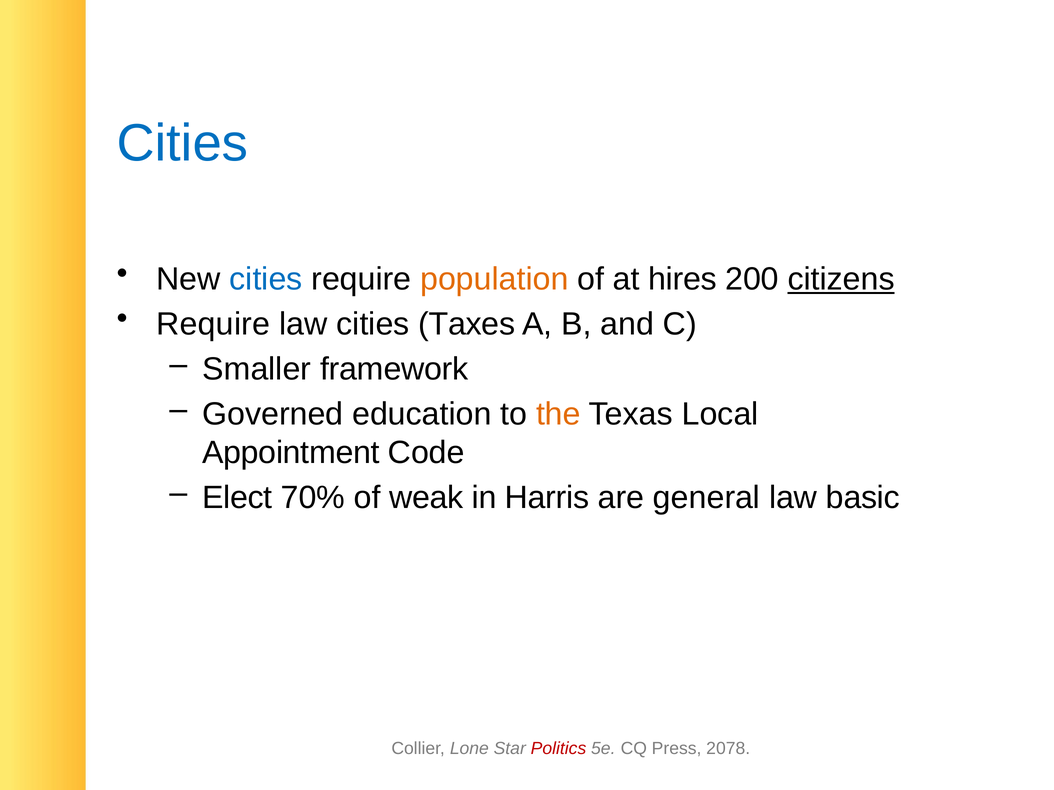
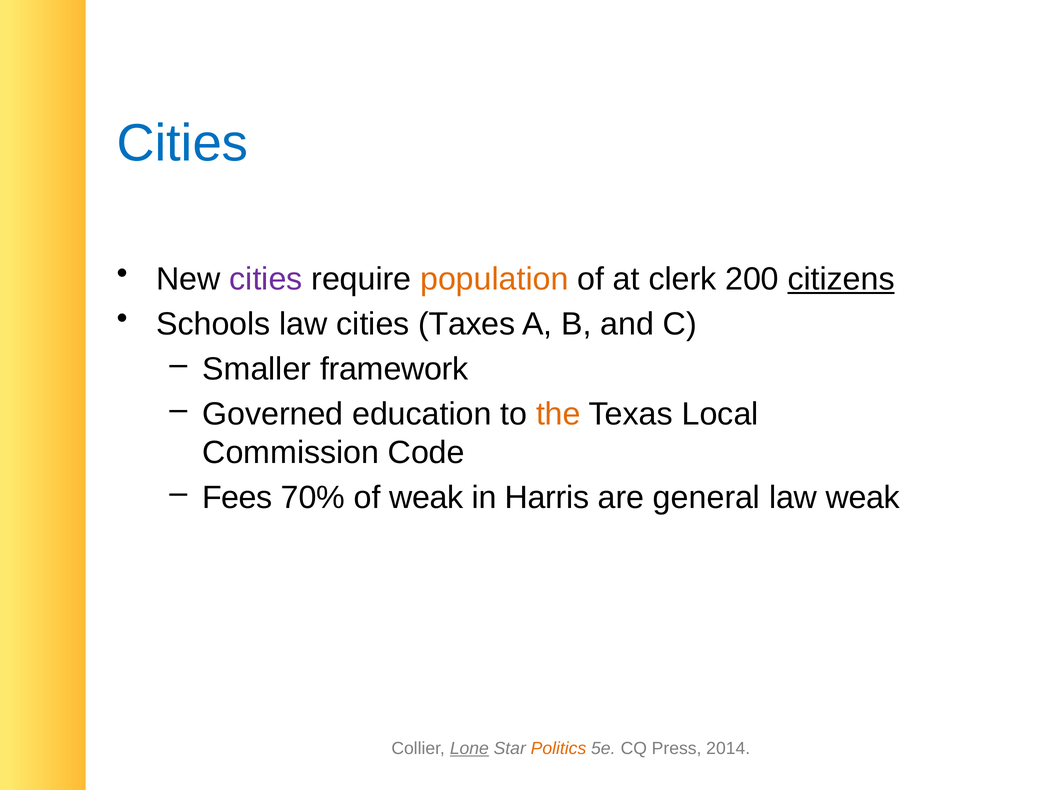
cities colour: blue -> purple (266, 279)
hires: hires -> clerk (682, 279)
Require: Require -> Schools (213, 324)
Appointment: Appointment -> Commission (291, 453)
Elect: Elect -> Fees (237, 498)
law basic: basic -> weak (863, 498)
Lone underline: none -> present (469, 749)
Politics colour: red -> orange (559, 749)
2078: 2078 -> 2014 (728, 749)
